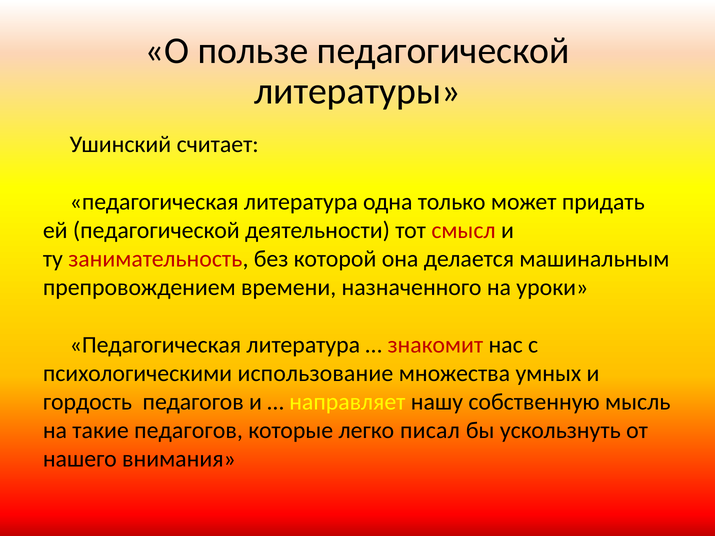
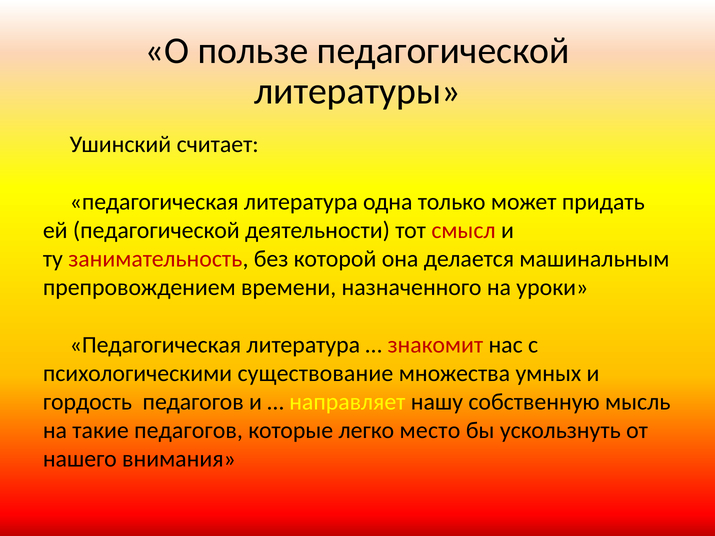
использование: использование -> существование (315, 373)
писал: писал -> место (430, 431)
